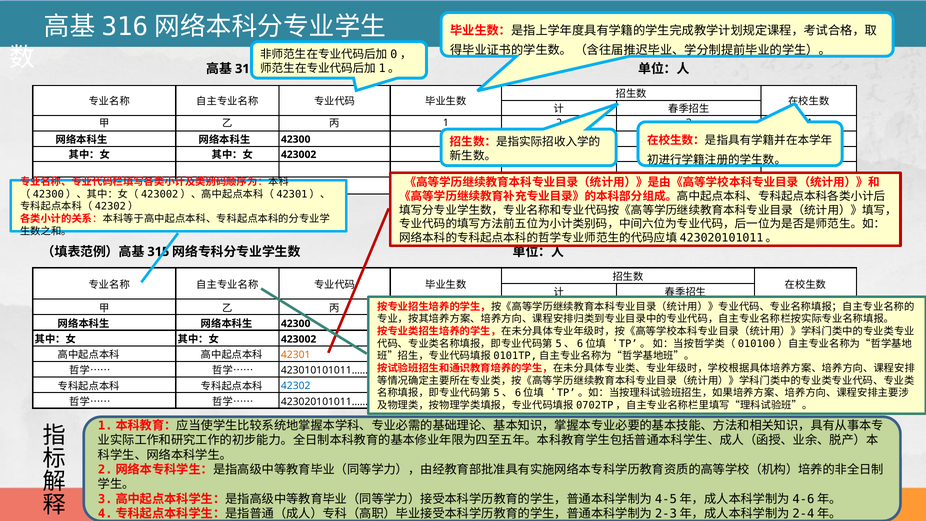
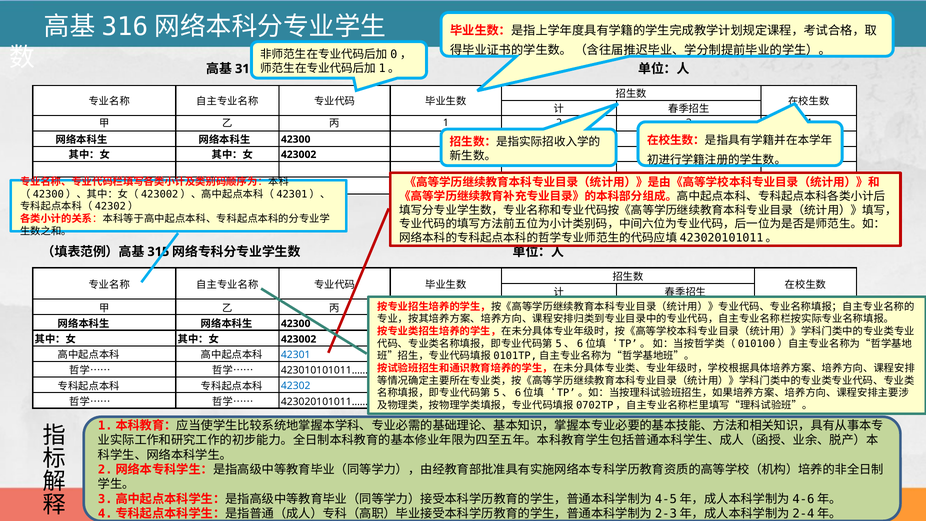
42301 colour: orange -> blue (296, 355)
